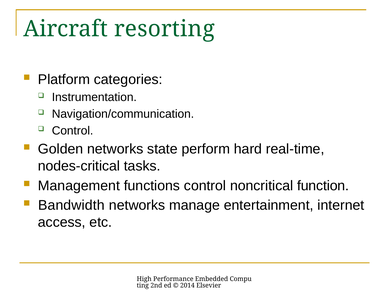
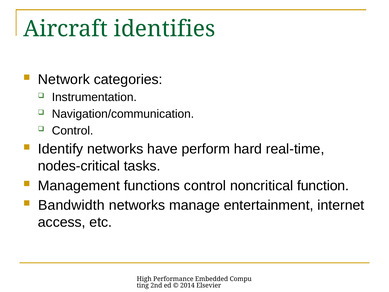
resorting: resorting -> identifies (164, 29)
Platform: Platform -> Network (64, 79)
Golden: Golden -> Identify (61, 149)
state: state -> have (162, 149)
